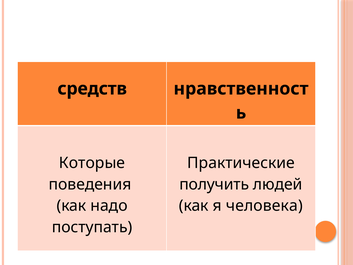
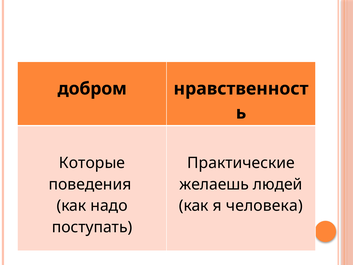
средств: средств -> добром (92, 89)
получить: получить -> желаешь (214, 184)
